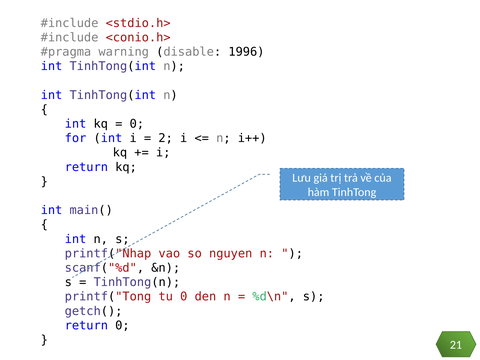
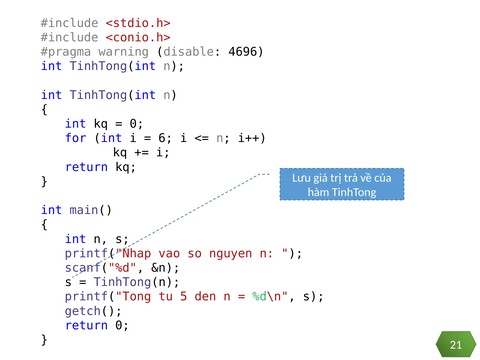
1996: 1996 -> 4696 (246, 52)
2: 2 -> 6 (166, 138)
tu 0: 0 -> 5 (184, 297)
